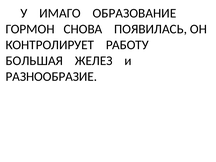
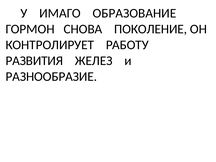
ПОЯВИЛАСЬ: ПОЯВИЛАСЬ -> ПОКОЛЕНИЕ (151, 29)
БОЛЬШАЯ: БОЛЬШАЯ -> РАЗВИТИЯ (34, 61)
